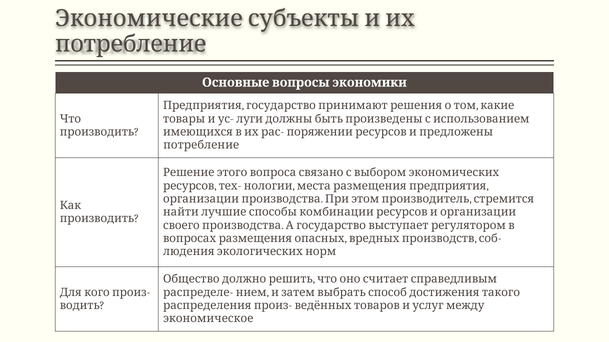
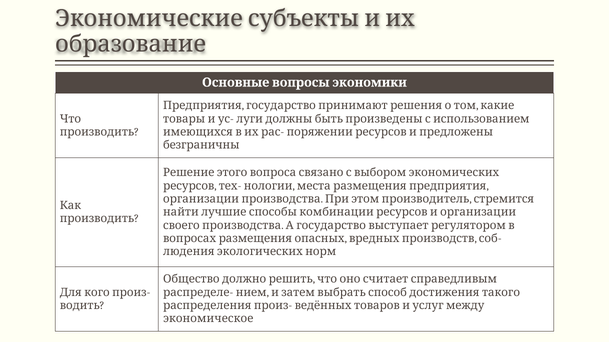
потребление: потребление -> образование (131, 44)
потребление: потребление -> безграничны (201, 145)
